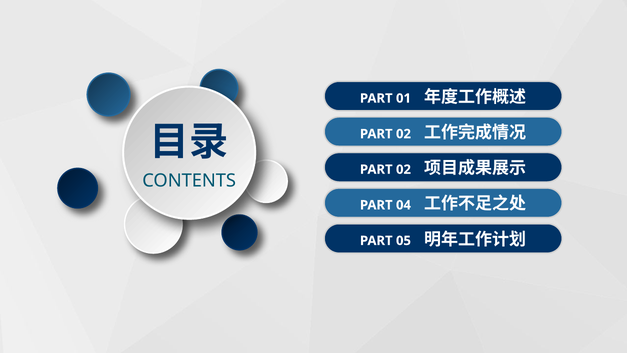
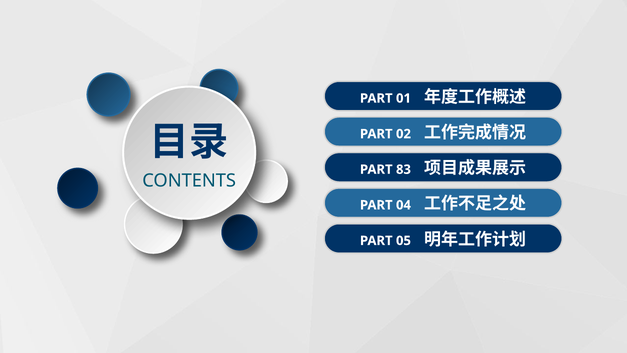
02: 02 -> 83 (403, 169)
